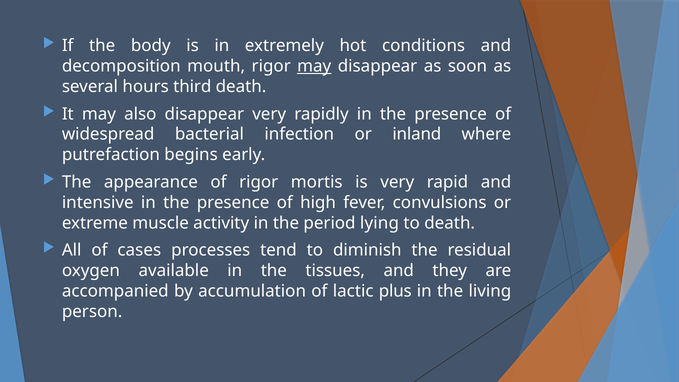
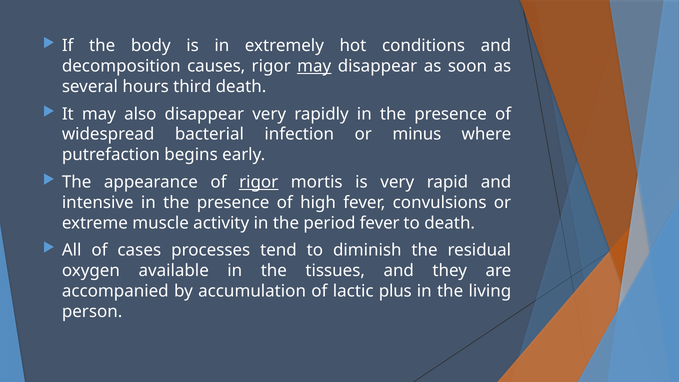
mouth: mouth -> causes (216, 66)
inland: inland -> minus (417, 134)
rigor underline: none -> present (259, 182)
period lying: lying -> fever (380, 223)
